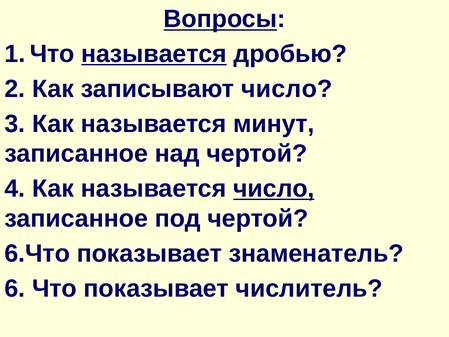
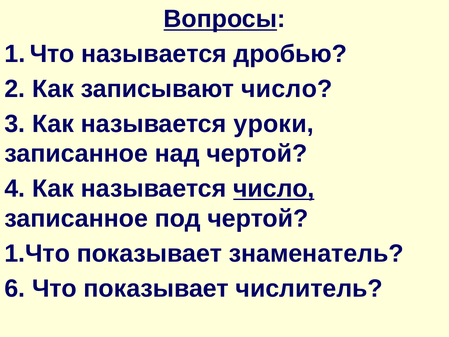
называется underline: present -> none (154, 54)
минут: минут -> уроки (274, 124)
6.Что: 6.Что -> 1.Что (37, 253)
